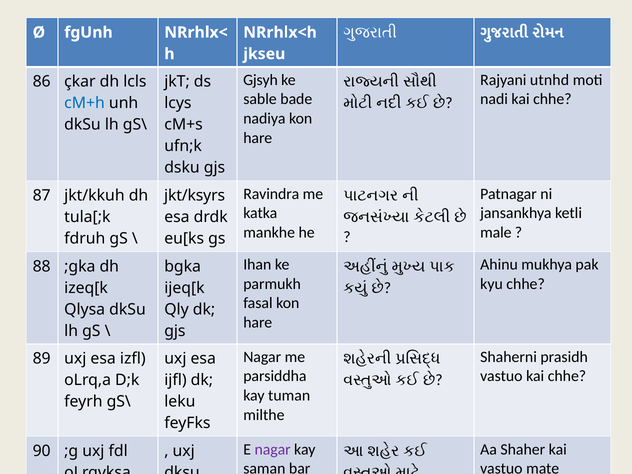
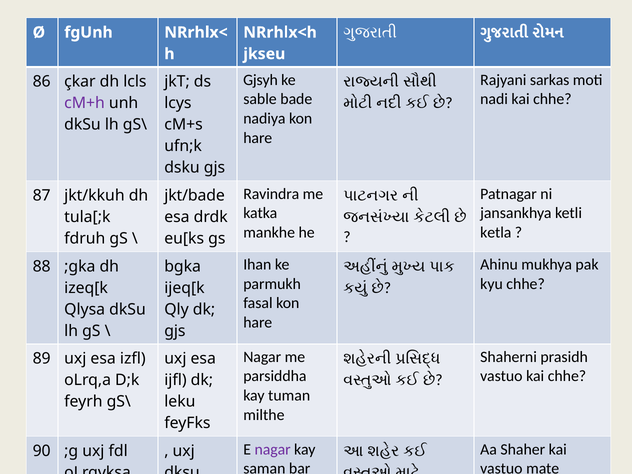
utnhd: utnhd -> sarkas (550, 80)
cM+h colour: blue -> purple (85, 103)
jkt/ksyrs: jkt/ksyrs -> jkt/bade (195, 196)
male: male -> ketla (496, 232)
